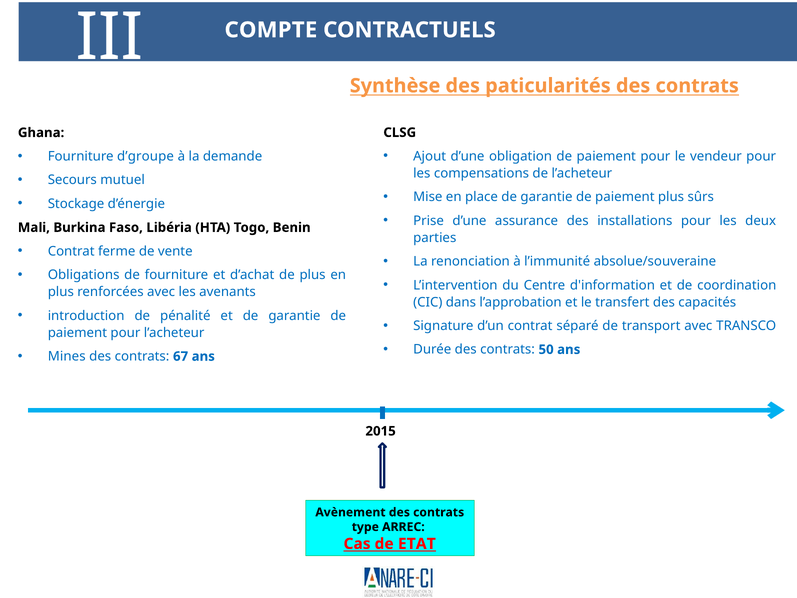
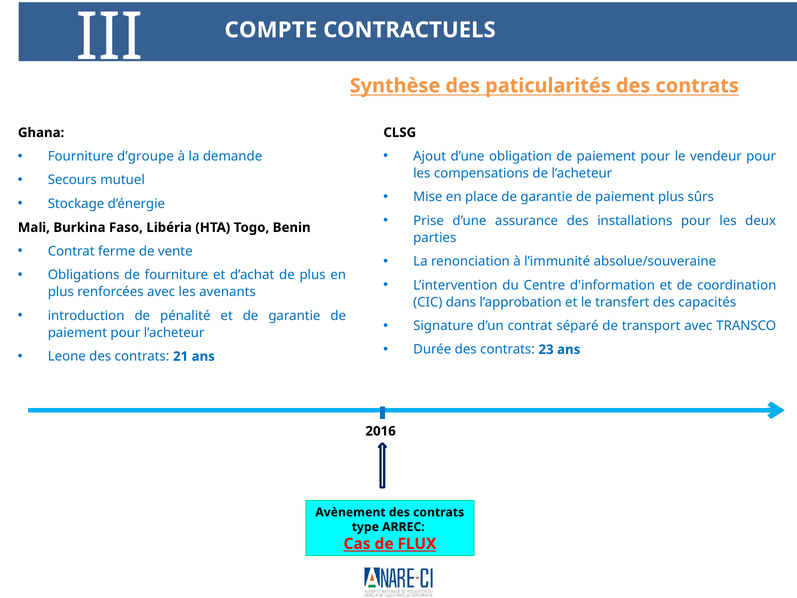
50: 50 -> 23 (546, 349)
Mines: Mines -> Leone (67, 356)
67: 67 -> 21 (181, 356)
2015: 2015 -> 2016 (381, 431)
ETAT: ETAT -> FLUX (417, 544)
